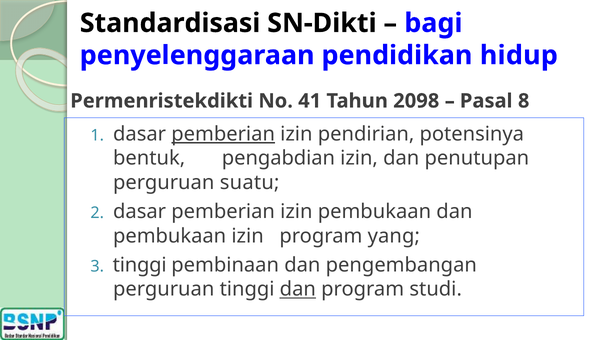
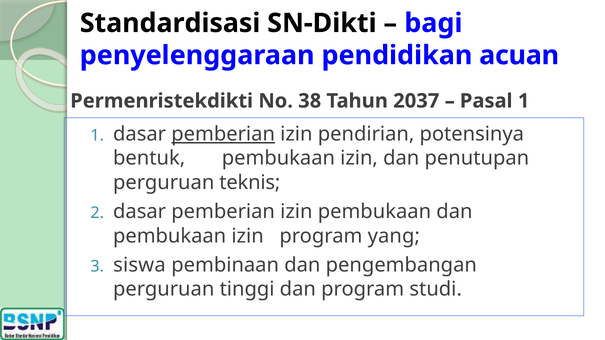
hidup: hidup -> acuan (519, 55)
41: 41 -> 38 (310, 101)
2098: 2098 -> 2037 (416, 101)
Pasal 8: 8 -> 1 (524, 101)
bentuk pengabdian: pengabdian -> pembukaan (278, 158)
suatu: suatu -> teknis (250, 183)
3 tinggi: tinggi -> siswa (139, 265)
dan underline: present -> none (298, 290)
